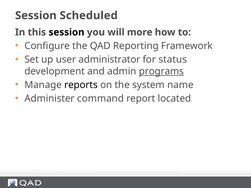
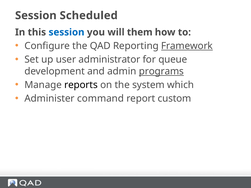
session colour: black -> blue (67, 32)
more: more -> them (140, 32)
Framework underline: none -> present (187, 46)
status: status -> queue (173, 60)
name: name -> which (181, 85)
located: located -> custom (174, 99)
